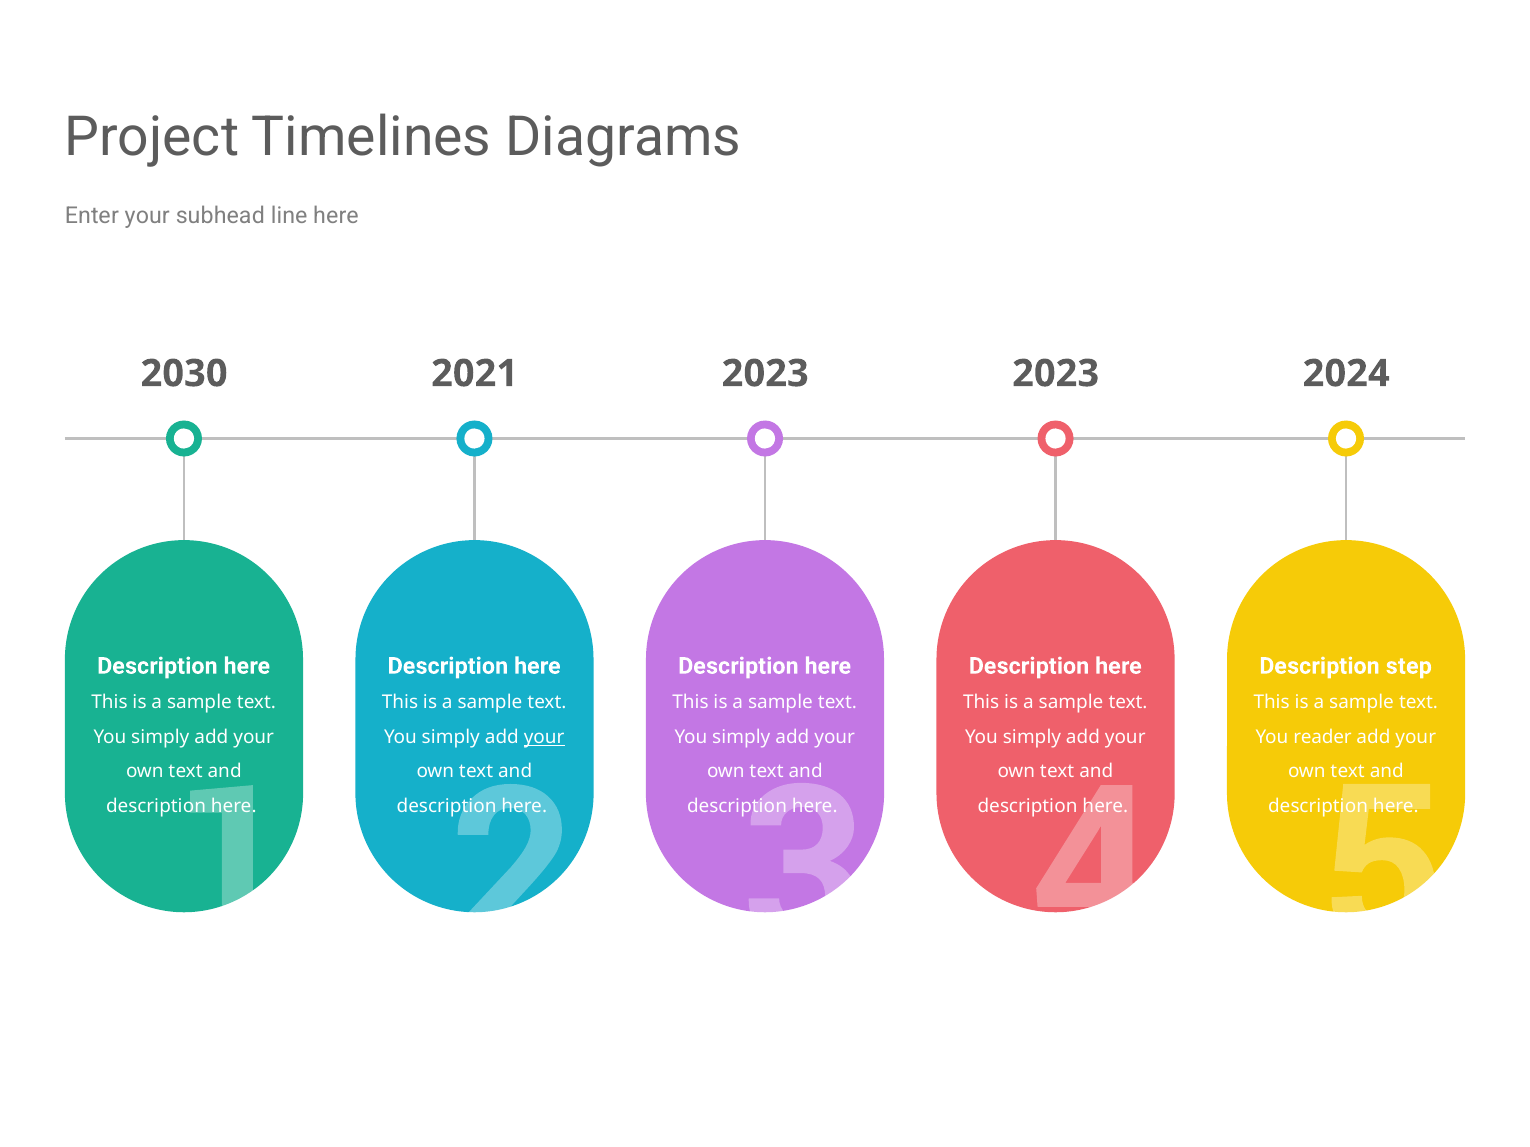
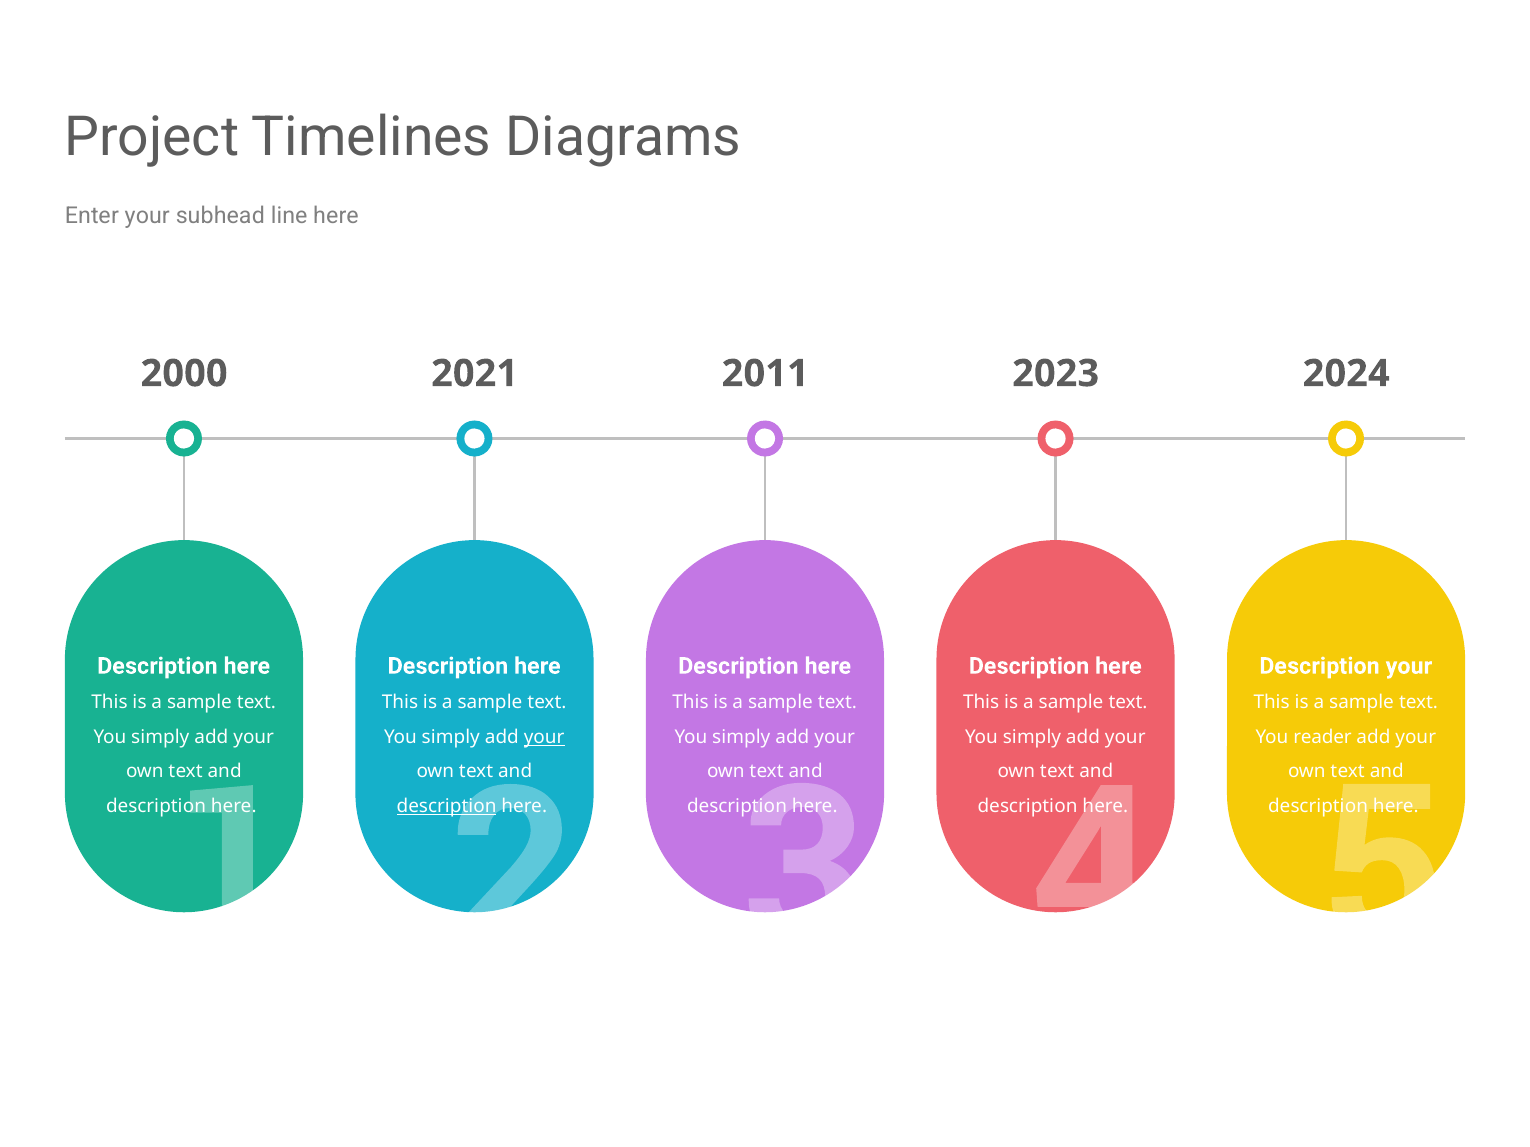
2030: 2030 -> 2000 (184, 374)
2023: 2023 -> 2011 (765, 374)
Description step: step -> your (1409, 666)
description underline: none -> present (447, 806)
